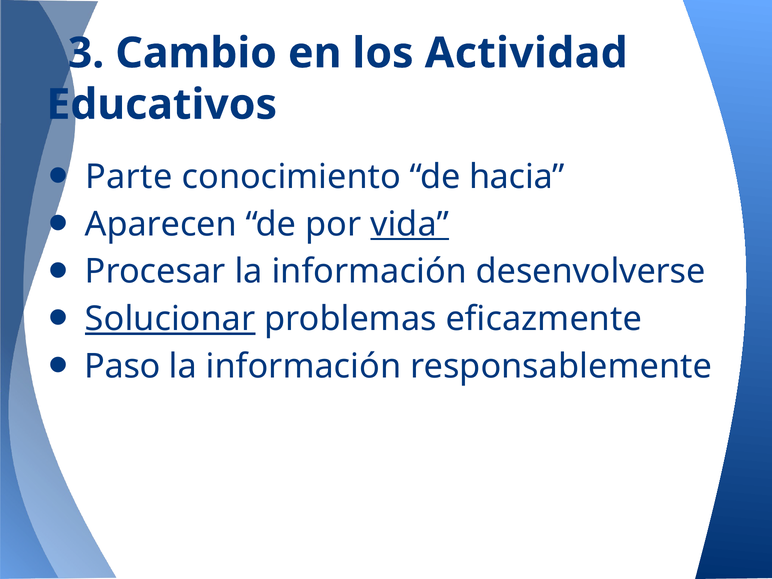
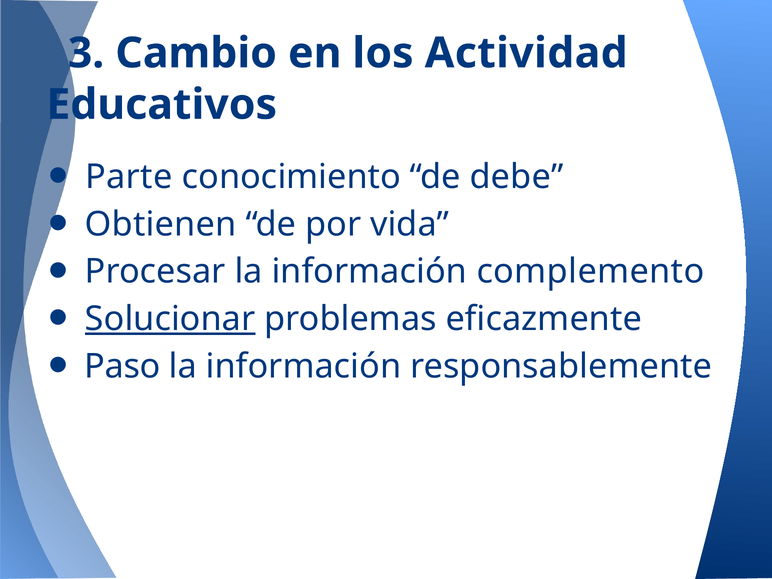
hacia: hacia -> debe (517, 177)
Aparecen: Aparecen -> Obtienen (161, 224)
vida underline: present -> none (410, 224)
desenvolverse: desenvolverse -> complemento (590, 272)
